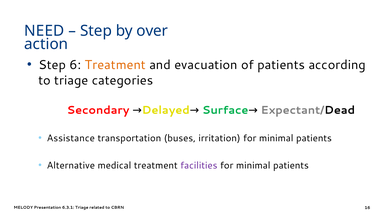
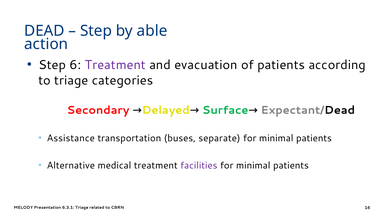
NEED: NEED -> DEAD (44, 31)
over: over -> able (152, 31)
Treatment colour: orange -> purple (115, 65)
irritation: irritation -> separate (219, 138)
